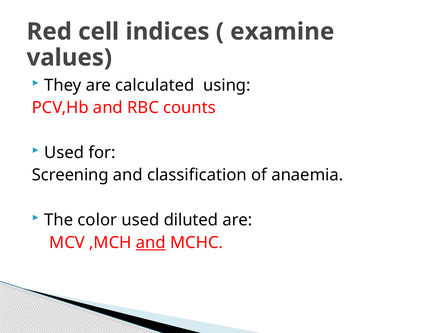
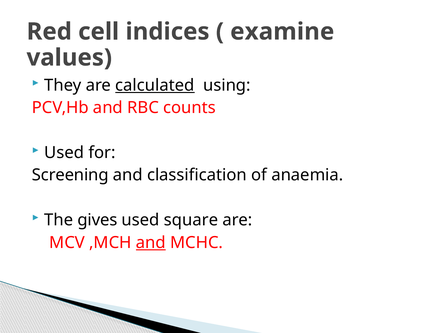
calculated underline: none -> present (155, 85)
color: color -> gives (97, 220)
diluted: diluted -> square (191, 220)
